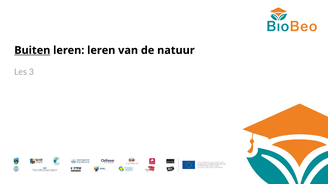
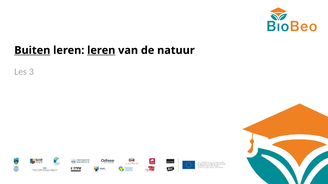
leren underline: none -> present (101, 50)
